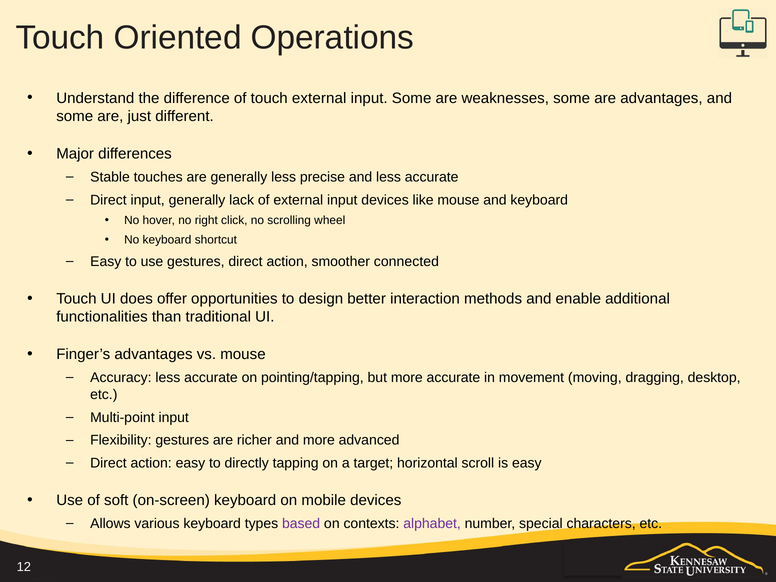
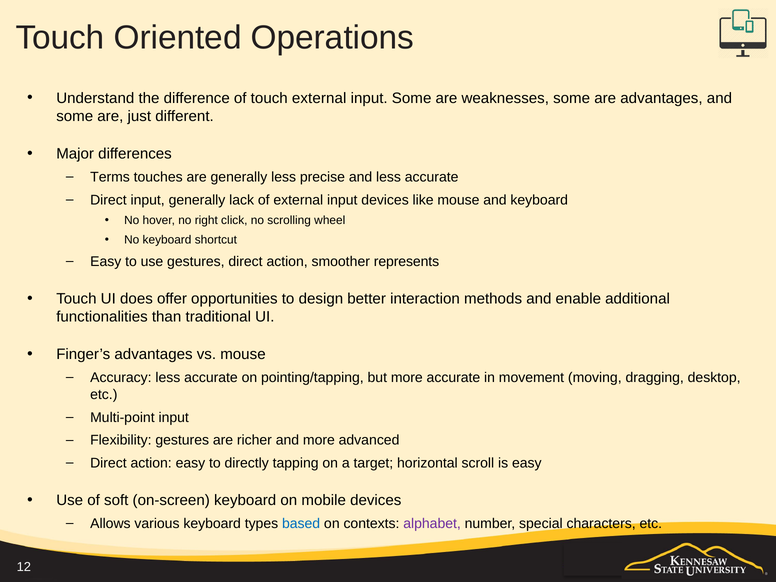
Stable: Stable -> Terms (110, 177)
connected: connected -> represents (406, 262)
based colour: purple -> blue (301, 524)
